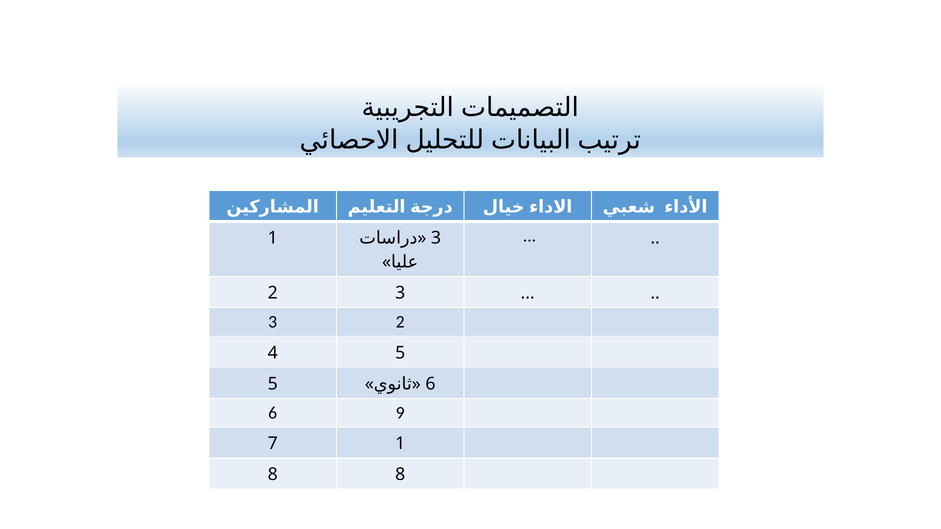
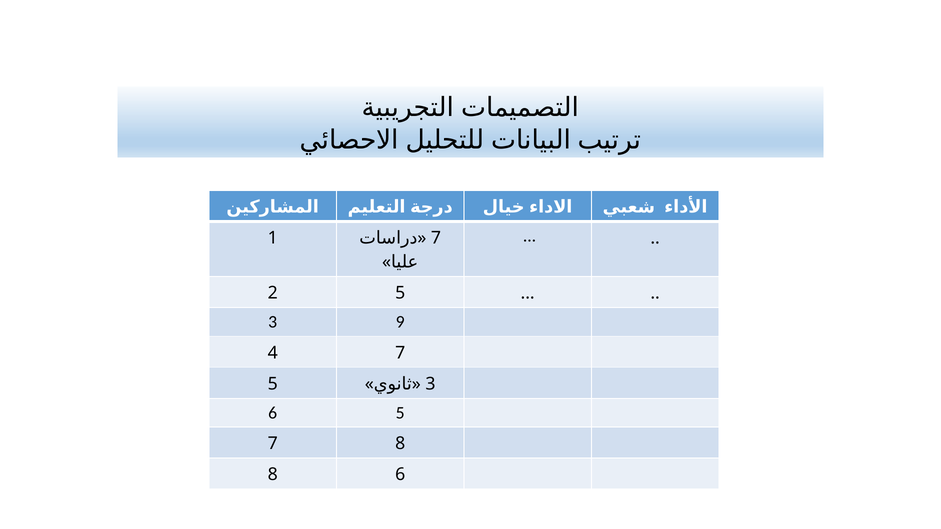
1 3: 3 -> 7 (436, 238)
2 3: 3 -> 5 (400, 293)
3 2: 2 -> 9 (400, 322)
4 5: 5 -> 7 (400, 353)
5 6: 6 -> 3 (430, 384)
6 9: 9 -> 5 (400, 413)
7 1: 1 -> 8 (400, 444)
8 8: 8 -> 6 (400, 475)
